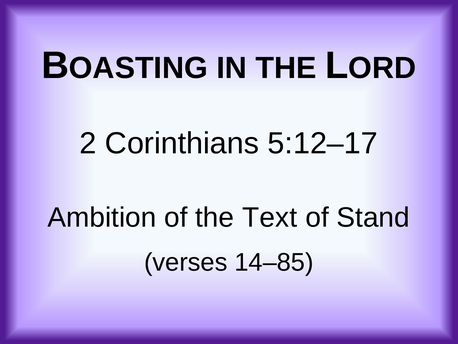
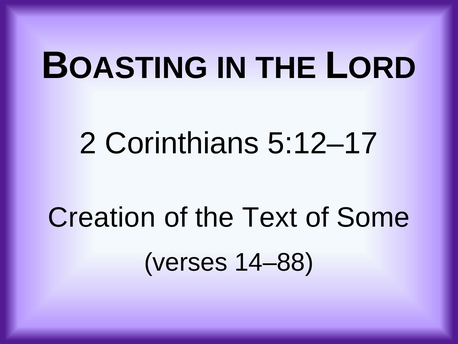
Ambition: Ambition -> Creation (102, 217)
Stand: Stand -> Some (373, 217)
14–85: 14–85 -> 14–88 (274, 262)
